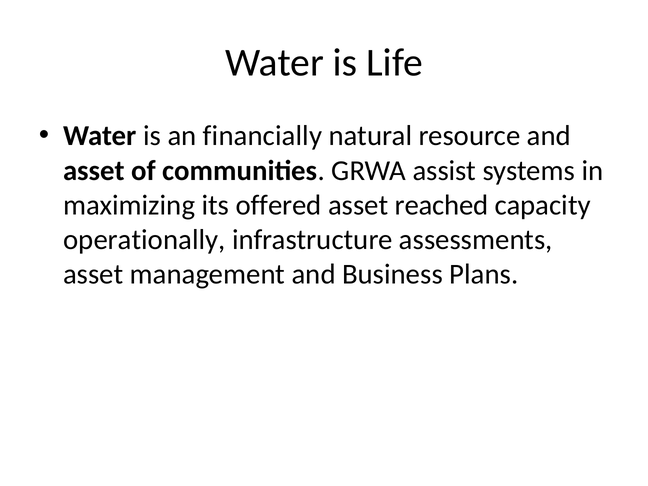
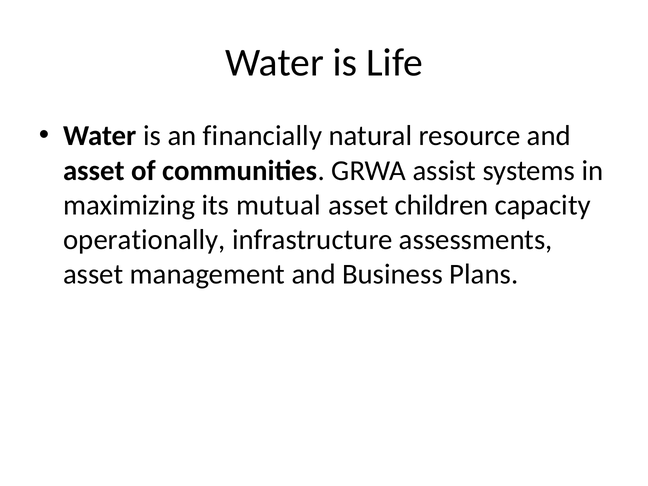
offered: offered -> mutual (278, 205)
reached: reached -> children (442, 205)
